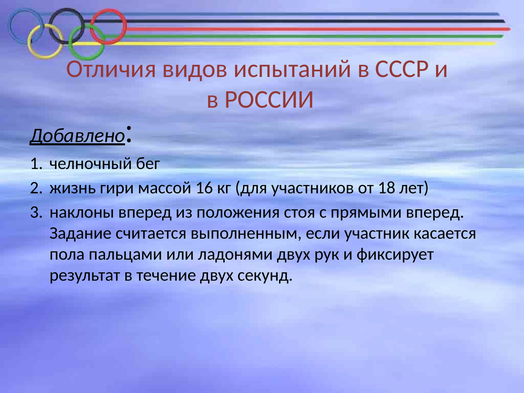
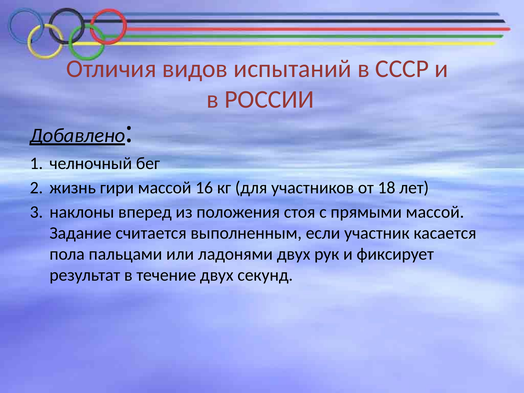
прямыми вперед: вперед -> массой (435, 212)
